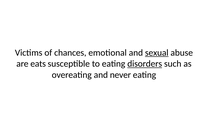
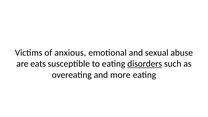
chances: chances -> anxious (70, 53)
sexual underline: present -> none (157, 53)
never: never -> more (120, 75)
